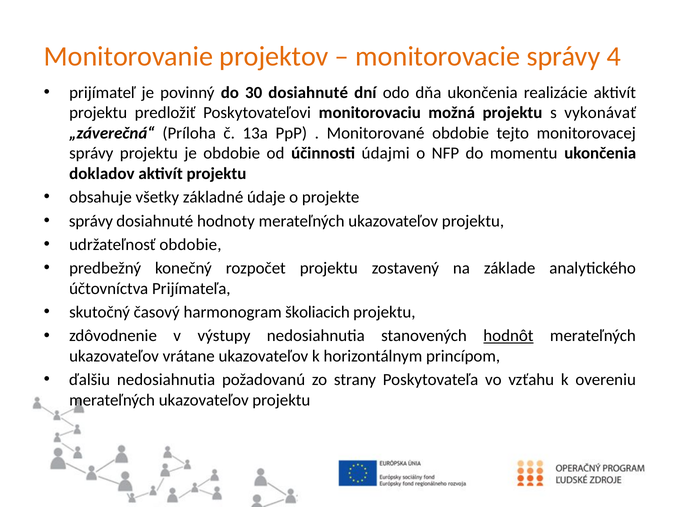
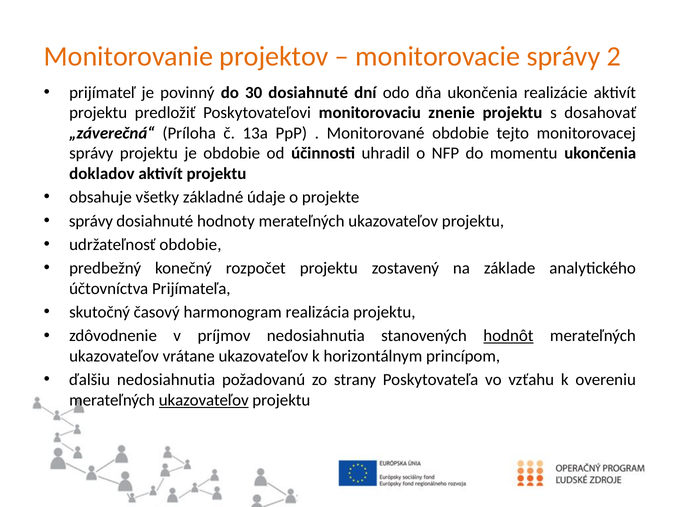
4: 4 -> 2 (614, 56)
možná: možná -> znenie (452, 113)
vykonávať: vykonávať -> dosahovať (600, 113)
údajmi: údajmi -> uhradil (386, 154)
školiacich: školiacich -> realizácia (317, 313)
výstupy: výstupy -> príjmov (224, 336)
ukazovateľov underline: none -> present (204, 401)
